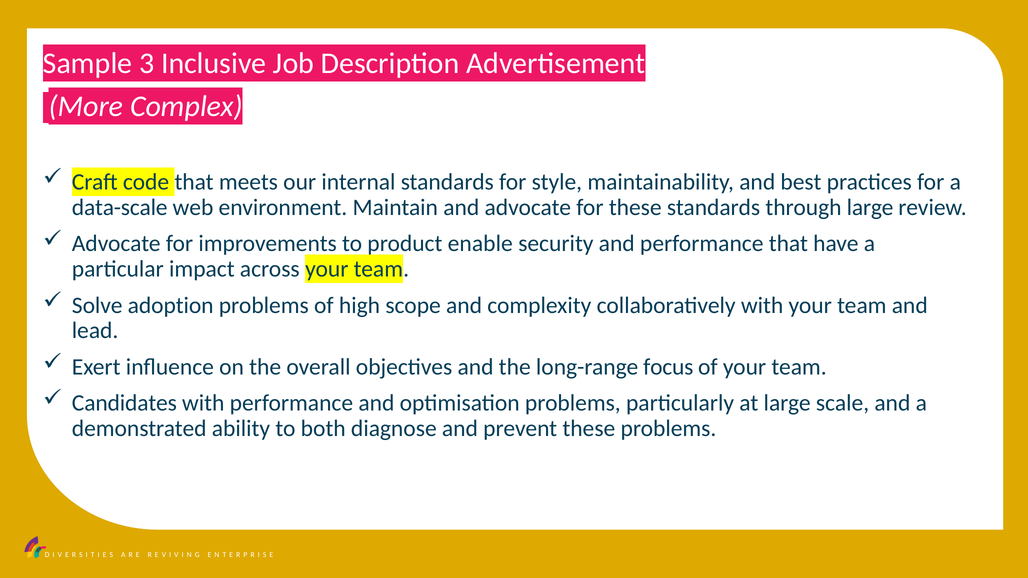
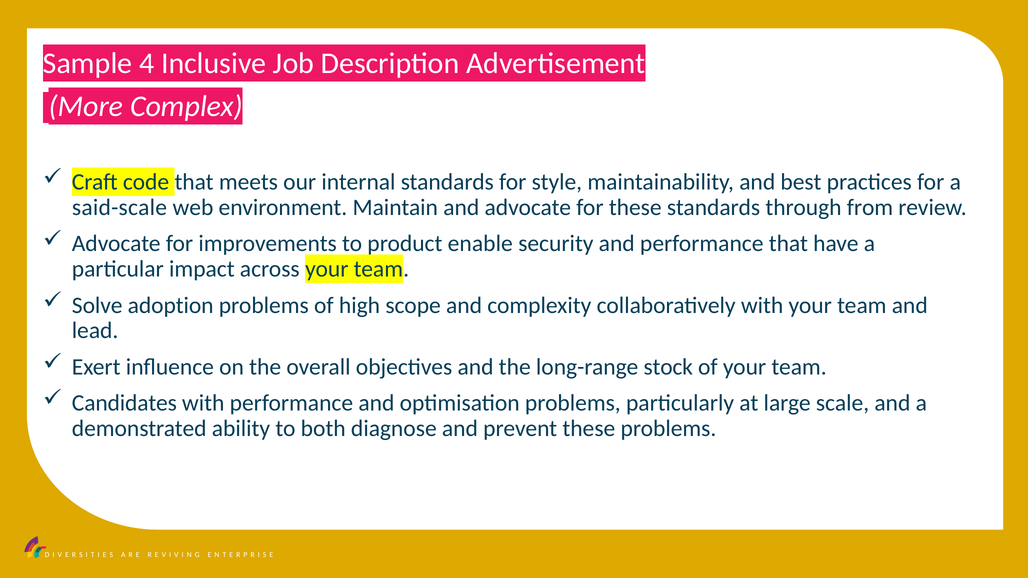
3: 3 -> 4 (147, 63)
data-scale: data-scale -> said-scale (119, 208)
through large: large -> from (870, 208)
focus: focus -> stock (668, 367)
